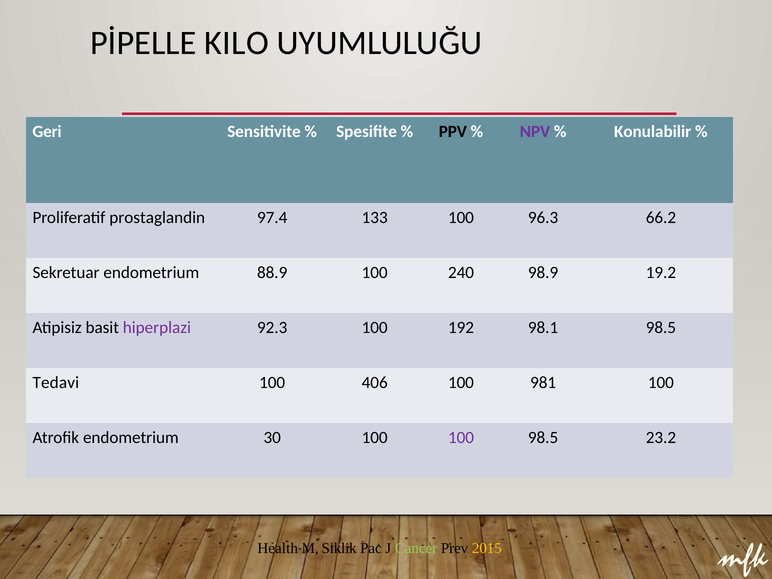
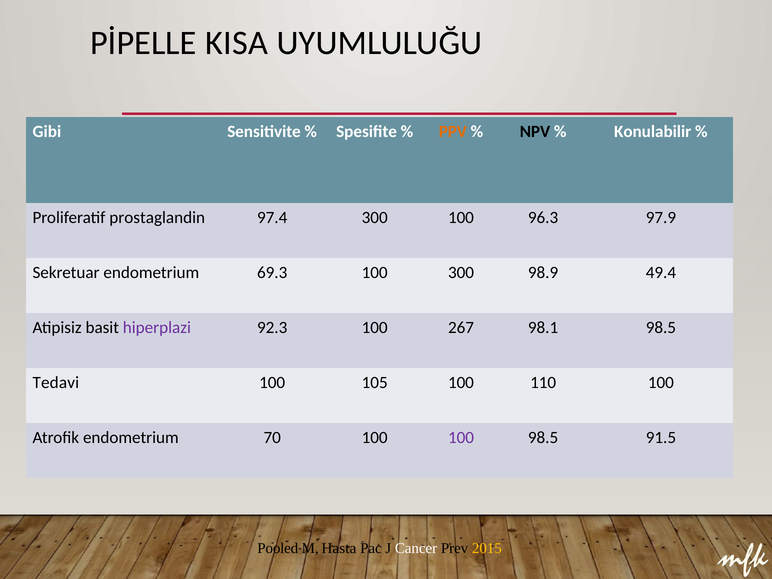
KILO: KILO -> KISA (237, 43)
Geri: Geri -> Gibi (47, 132)
PPV colour: black -> orange (453, 132)
NPV colour: purple -> black (535, 132)
97.4 133: 133 -> 300 (375, 218)
66.2: 66.2 -> 97.9 (661, 218)
88.9: 88.9 -> 69.3 (272, 273)
100 240: 240 -> 300 (461, 273)
19.2: 19.2 -> 49.4 (661, 273)
192: 192 -> 267 (461, 328)
406: 406 -> 105 (375, 383)
981: 981 -> 110 (543, 383)
30: 30 -> 70 (272, 438)
23.2: 23.2 -> 91.5 (661, 438)
Health: Health -> Pooled (278, 548)
Siklik: Siklik -> Hasta (339, 548)
Cancer colour: light green -> white (416, 548)
